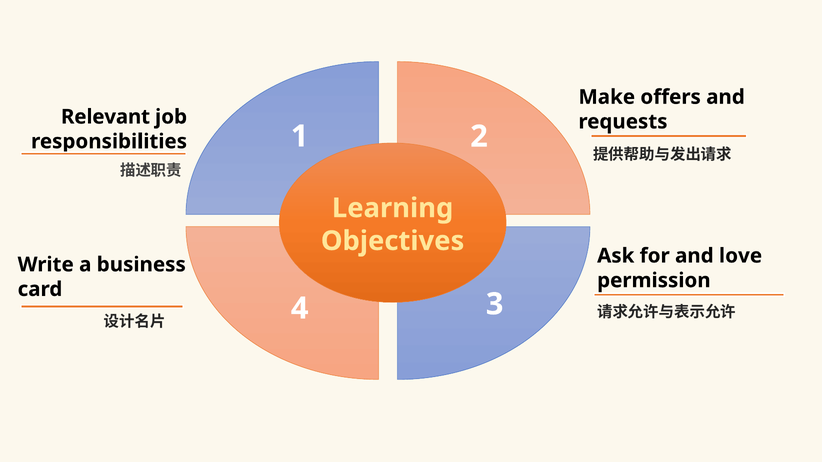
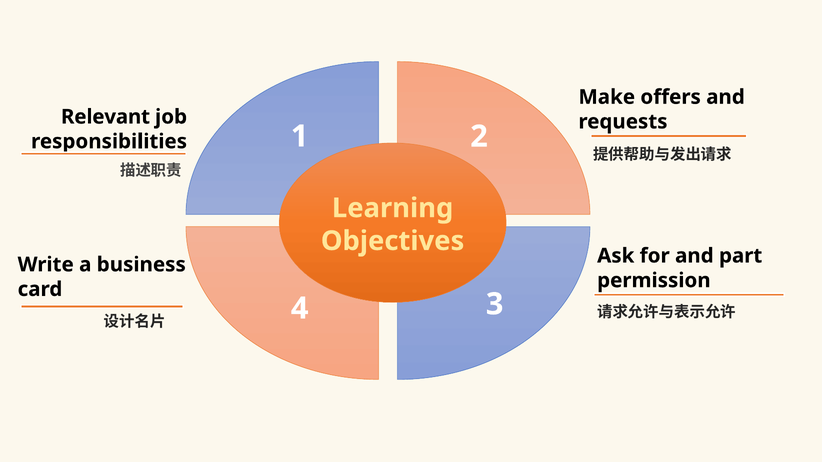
love: love -> part (741, 256)
